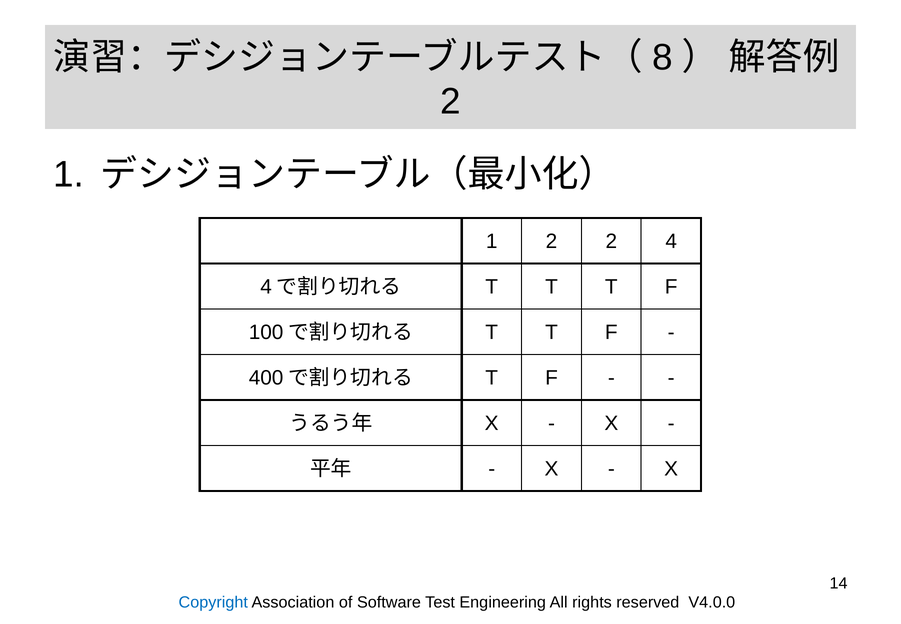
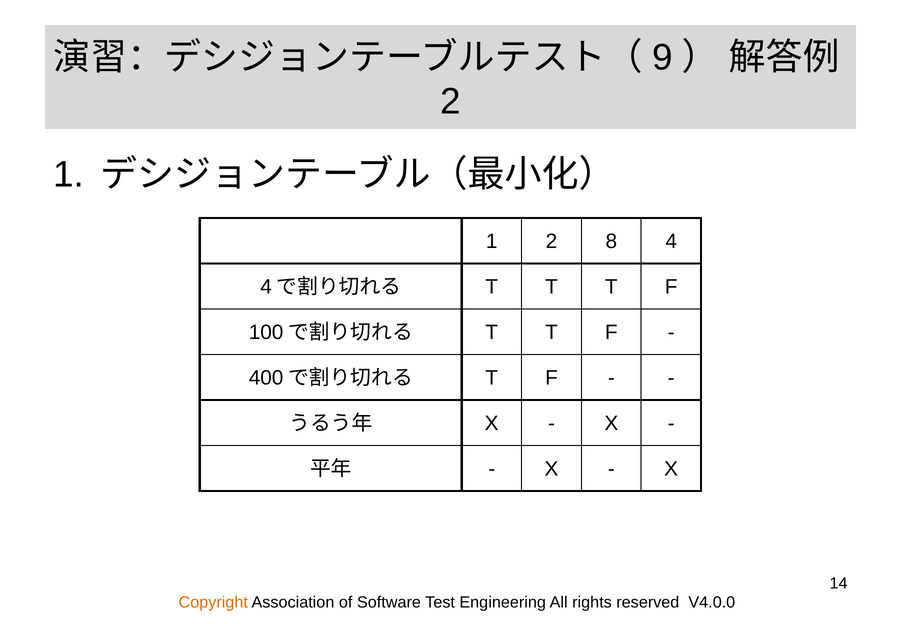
8: 8 -> 9 (662, 57)
2 2: 2 -> 8 (611, 241)
Copyright colour: blue -> orange (213, 602)
